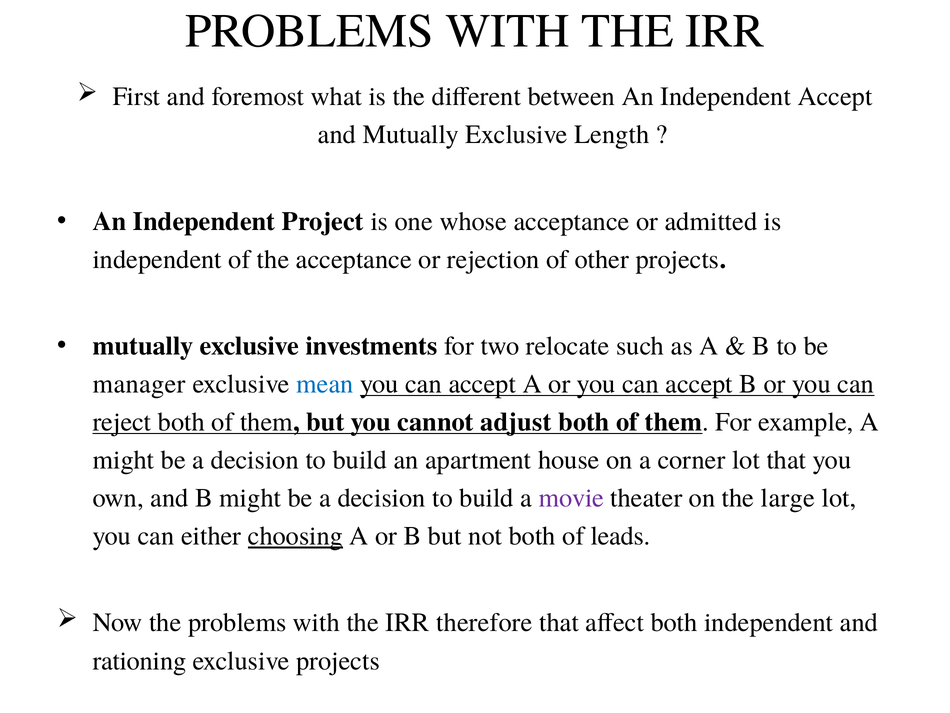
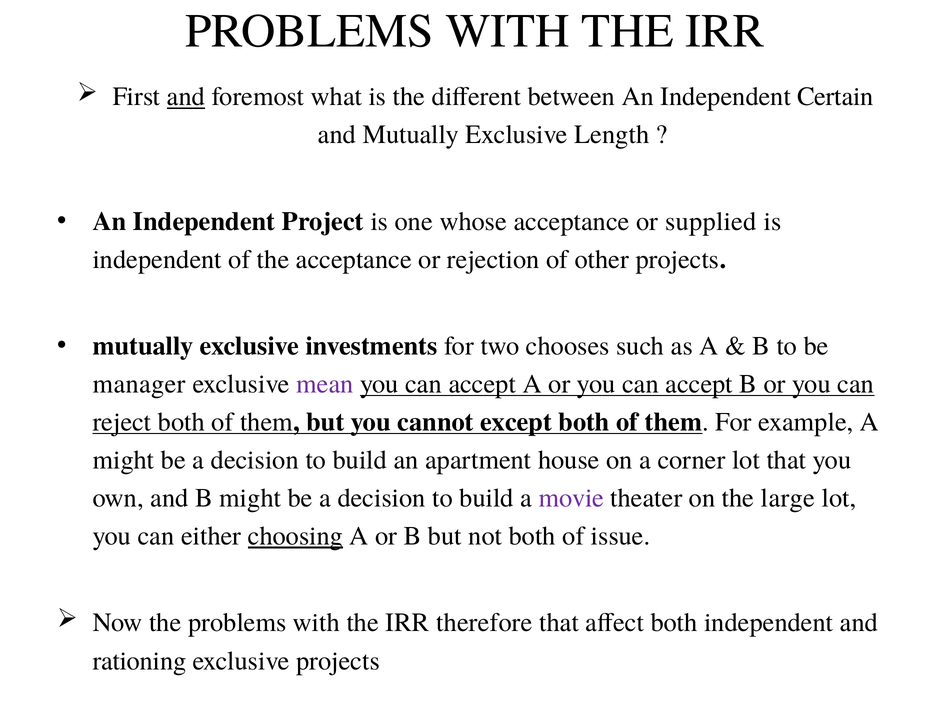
and underline: none -> present (186, 97)
Independent Accept: Accept -> Certain (835, 97)
admitted: admitted -> supplied (711, 221)
relocate: relocate -> chooses (568, 346)
mean colour: blue -> purple (325, 384)
adjust: adjust -> except (516, 422)
leads: leads -> issue (621, 536)
